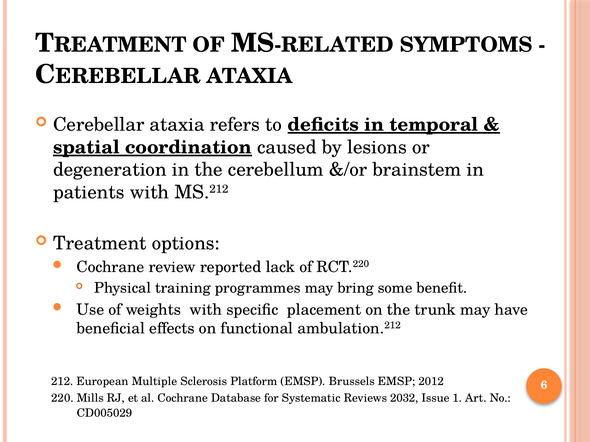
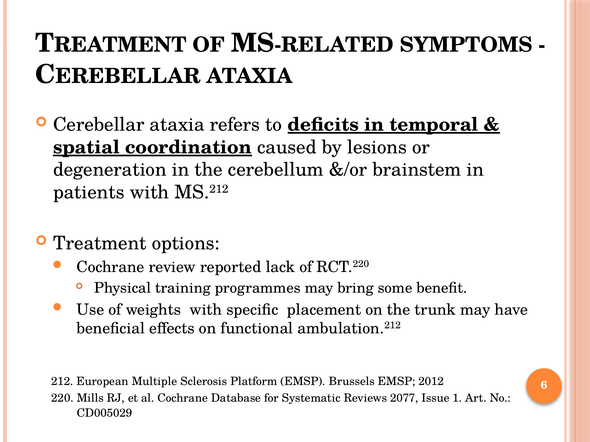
2032: 2032 -> 2077 (404, 398)
